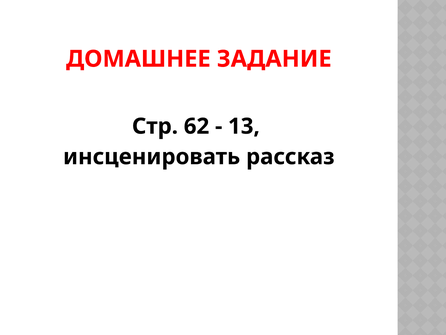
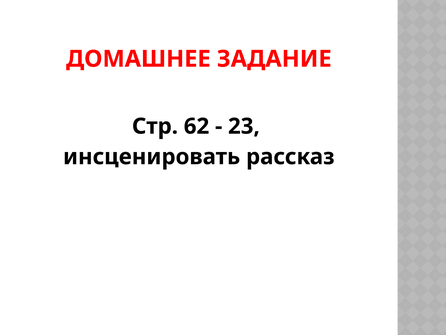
13: 13 -> 23 (244, 126)
